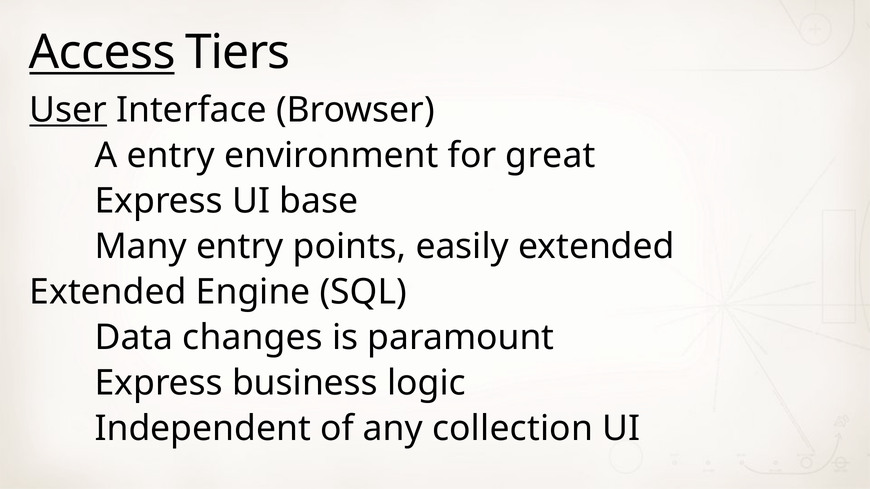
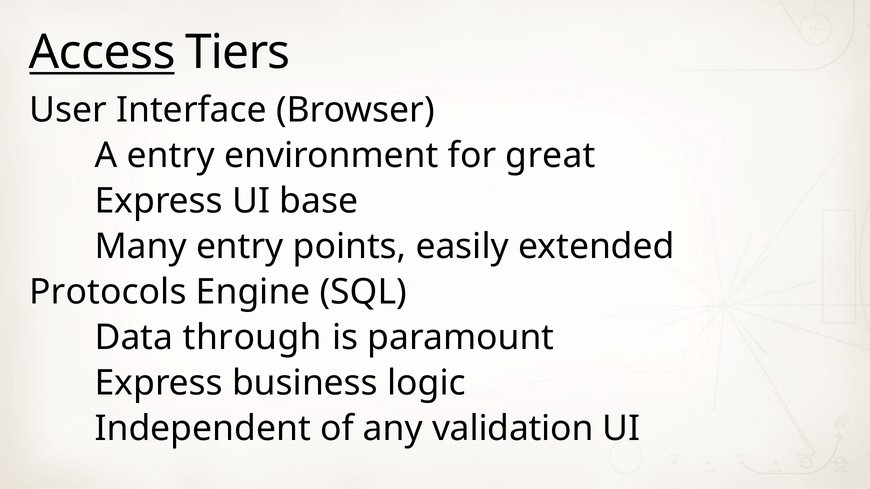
User underline: present -> none (68, 110)
Extended: Extended -> Protocols (108, 292)
changes: changes -> through (252, 338)
collection: collection -> validation (513, 429)
